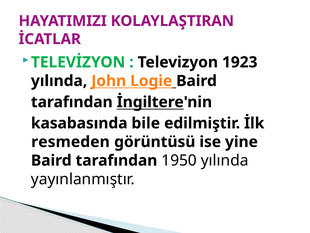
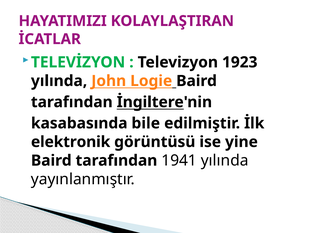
resmeden: resmeden -> elektronik (71, 142)
1950: 1950 -> 1941 (179, 160)
